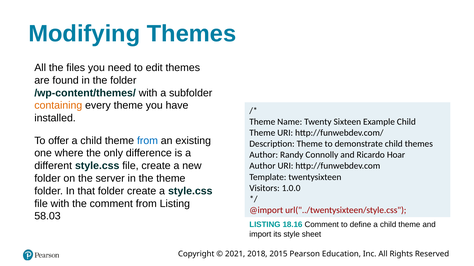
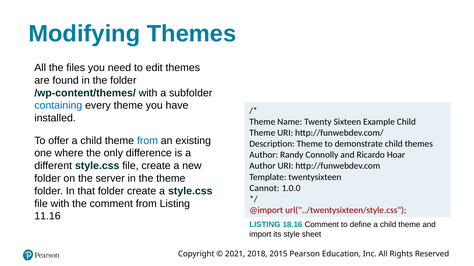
containing colour: orange -> blue (58, 106)
Visitors: Visitors -> Cannot (264, 188)
58.03: 58.03 -> 11.16 (47, 217)
